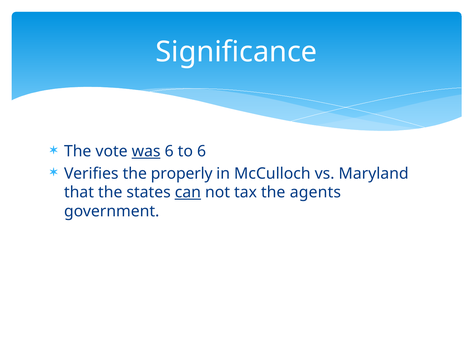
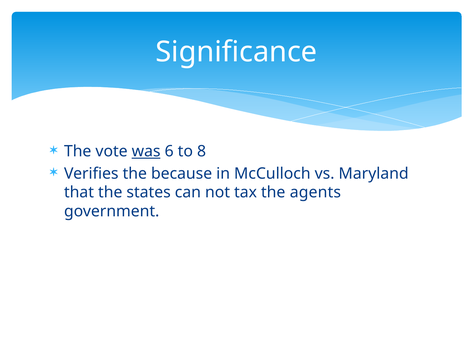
to 6: 6 -> 8 (202, 151)
properly: properly -> because (182, 173)
can underline: present -> none (188, 192)
